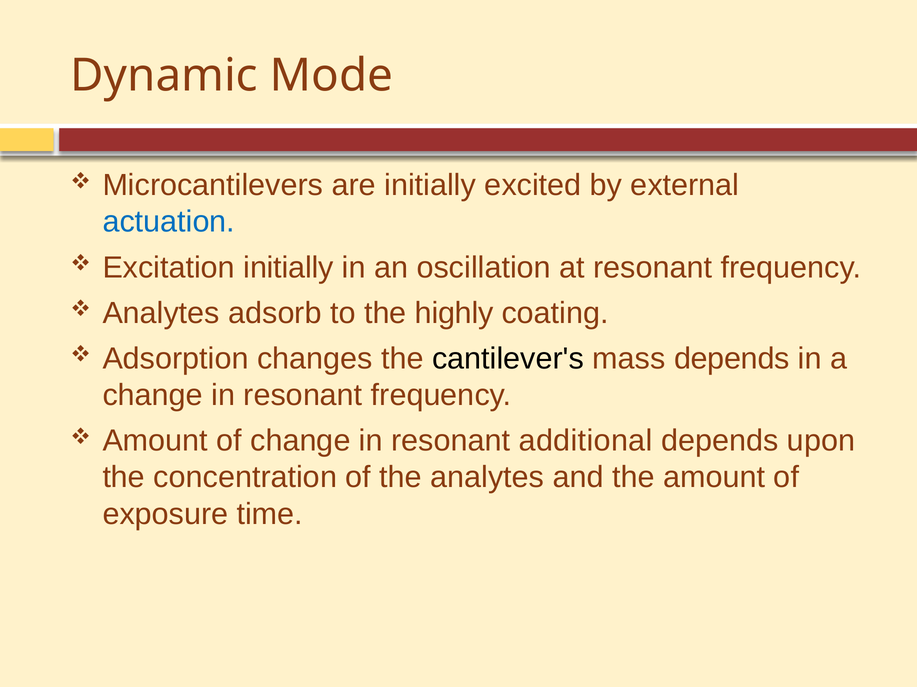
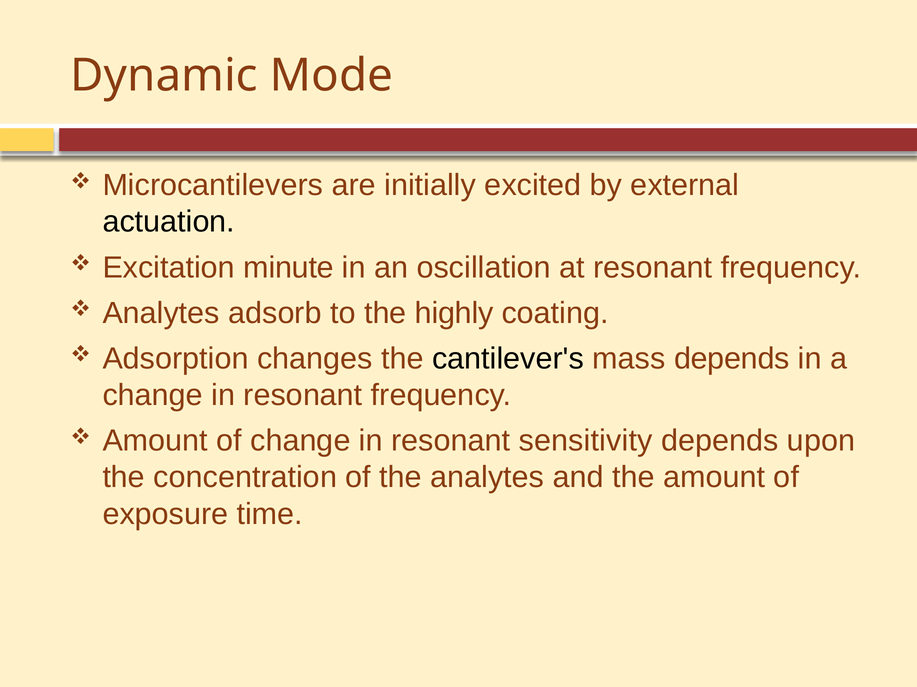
actuation colour: blue -> black (169, 222)
Excitation initially: initially -> minute (289, 268)
additional: additional -> sensitivity (586, 441)
